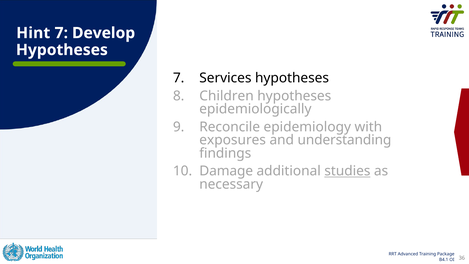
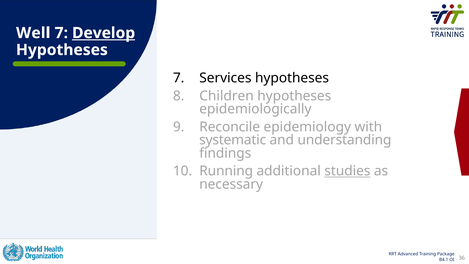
Hint: Hint -> Well (33, 33)
Develop underline: none -> present (104, 33)
exposures: exposures -> systematic (233, 140)
Damage: Damage -> Running (226, 171)
